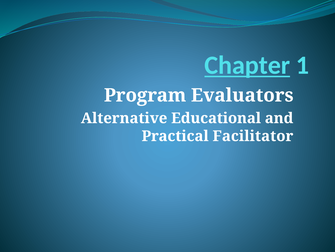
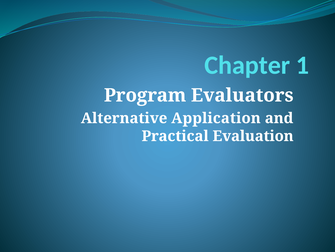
Chapter underline: present -> none (247, 65)
Educational: Educational -> Application (216, 118)
Facilitator: Facilitator -> Evaluation (253, 136)
